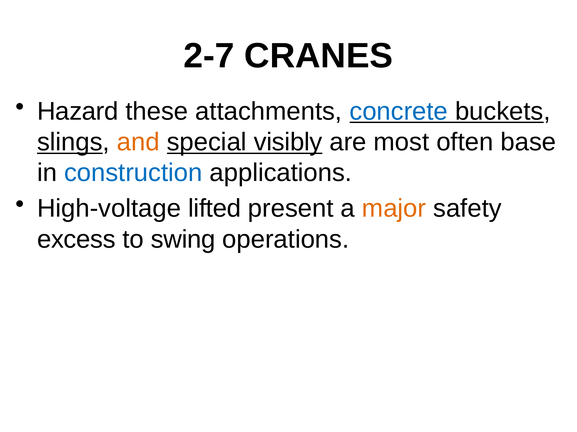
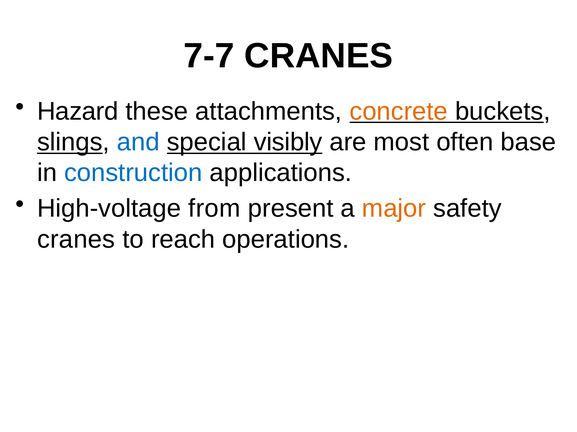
2-7: 2-7 -> 7-7 (209, 56)
concrete colour: blue -> orange (399, 111)
and colour: orange -> blue (138, 142)
lifted: lifted -> from (214, 209)
excess: excess -> cranes (76, 240)
swing: swing -> reach (183, 240)
